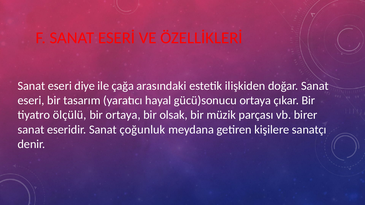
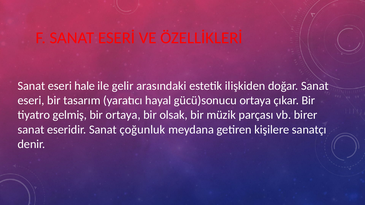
diye: diye -> hale (85, 86)
çağa: çağa -> gelir (123, 86)
ölçülü: ölçülü -> gelmiş (70, 115)
